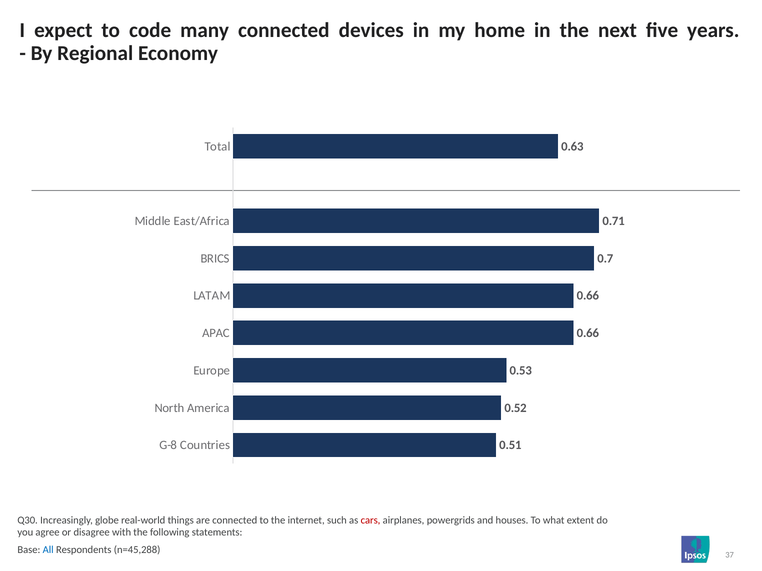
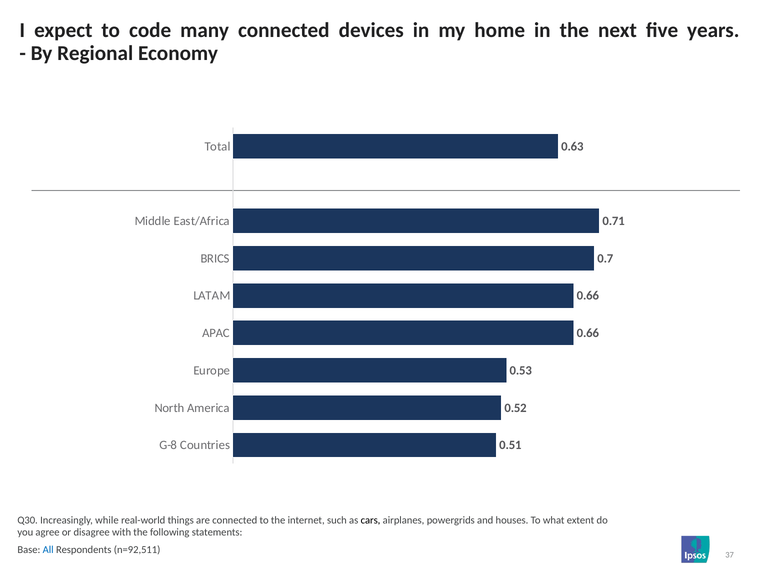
globe: globe -> while (107, 521)
cars colour: red -> black (371, 521)
n=45,288: n=45,288 -> n=92,511 (137, 550)
